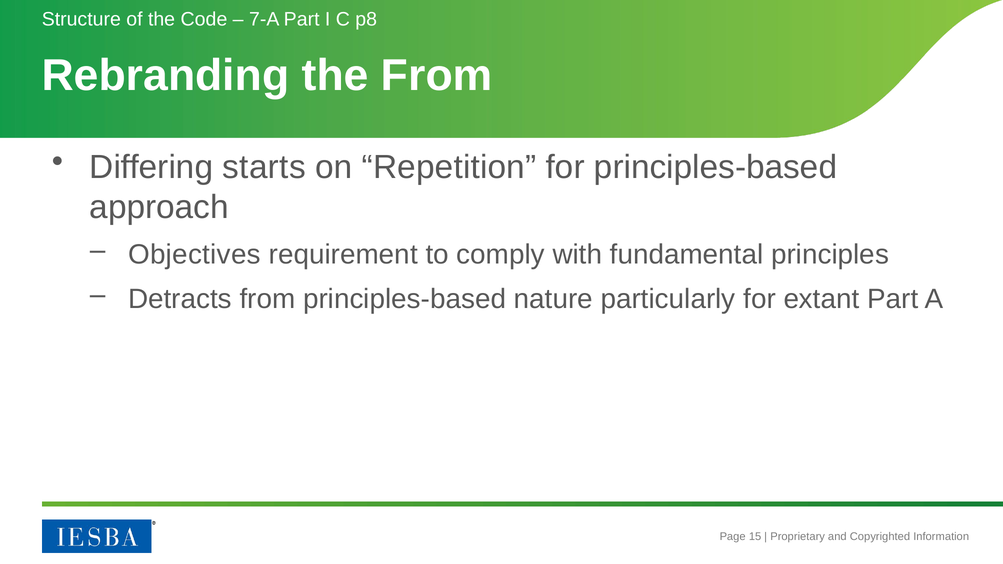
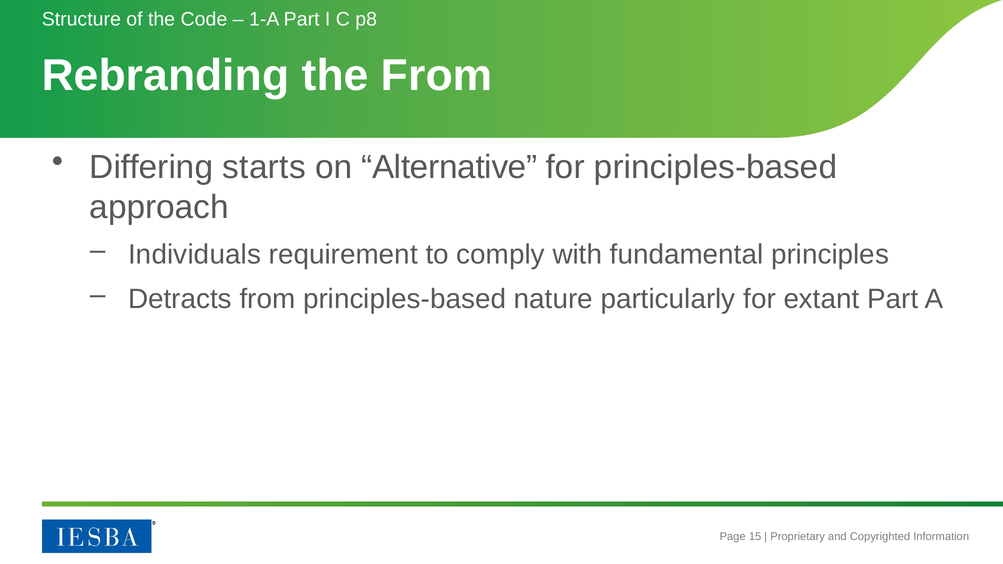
7-A: 7-A -> 1-A (264, 19)
Repetition: Repetition -> Alternative (449, 167)
Objectives: Objectives -> Individuals (195, 255)
